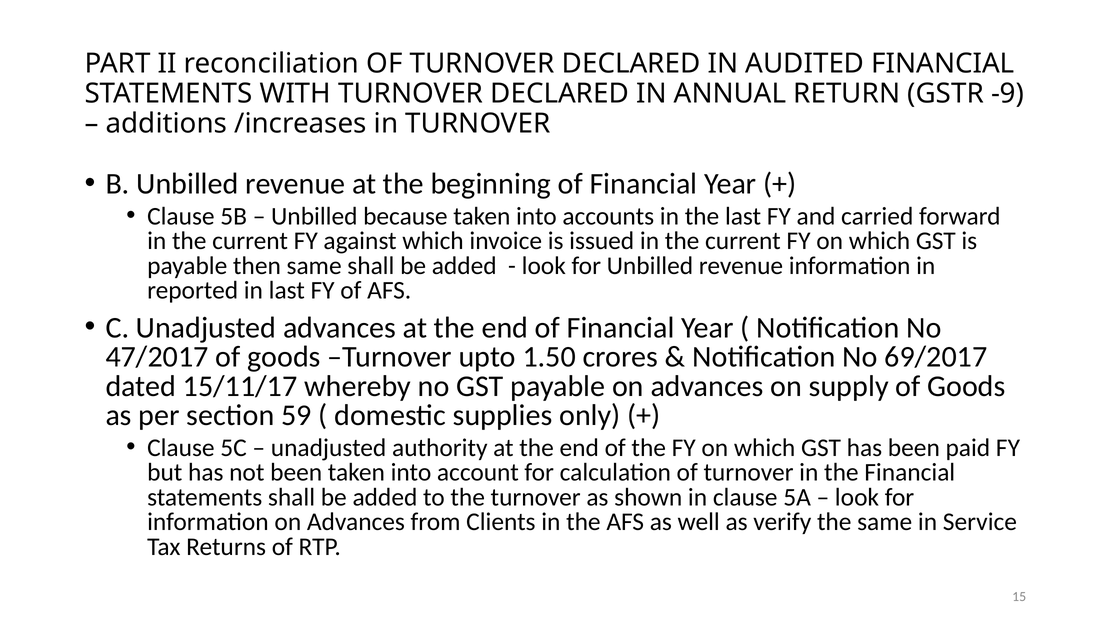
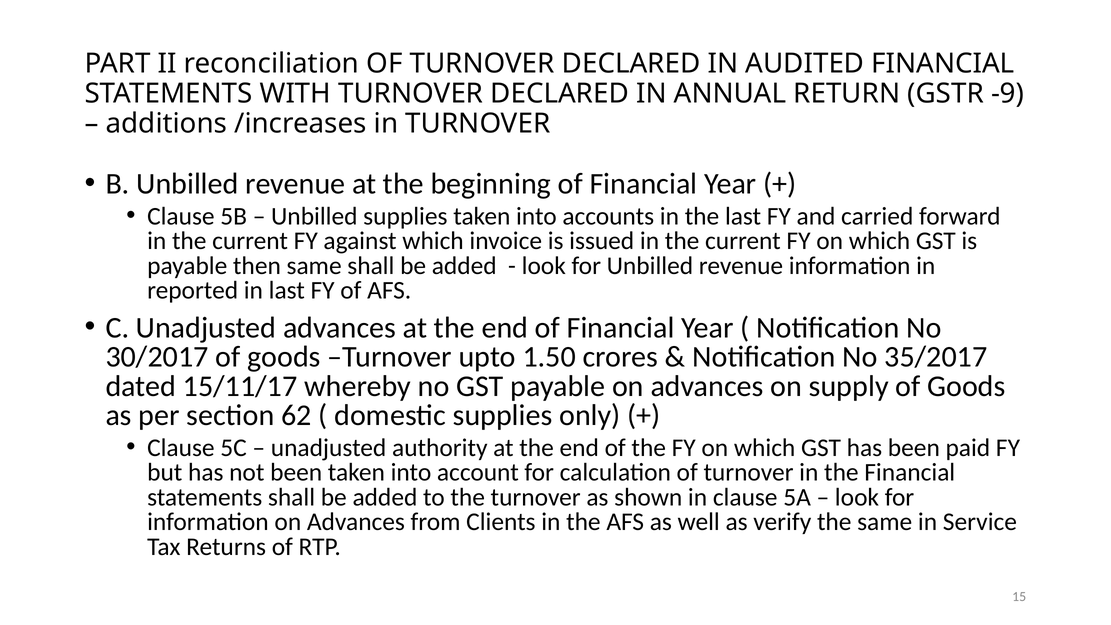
Unbilled because: because -> supplies (405, 216)
47/2017: 47/2017 -> 30/2017 (157, 357)
69/2017: 69/2017 -> 35/2017 (936, 357)
59: 59 -> 62 (296, 415)
